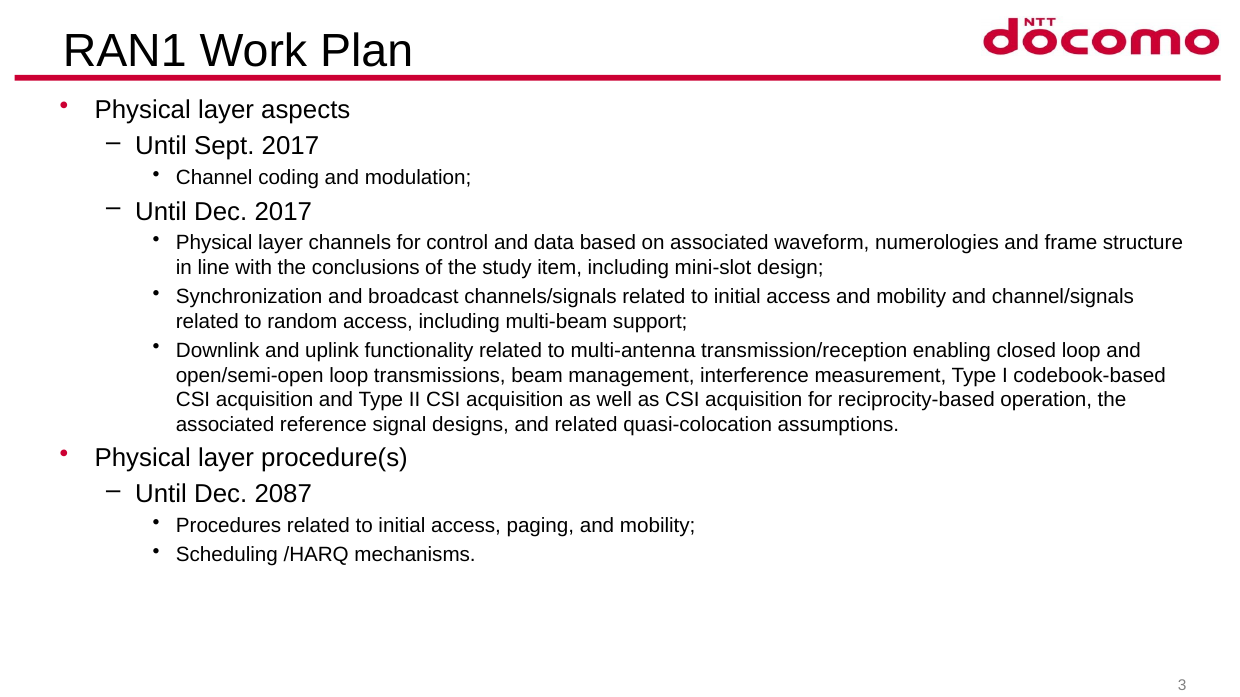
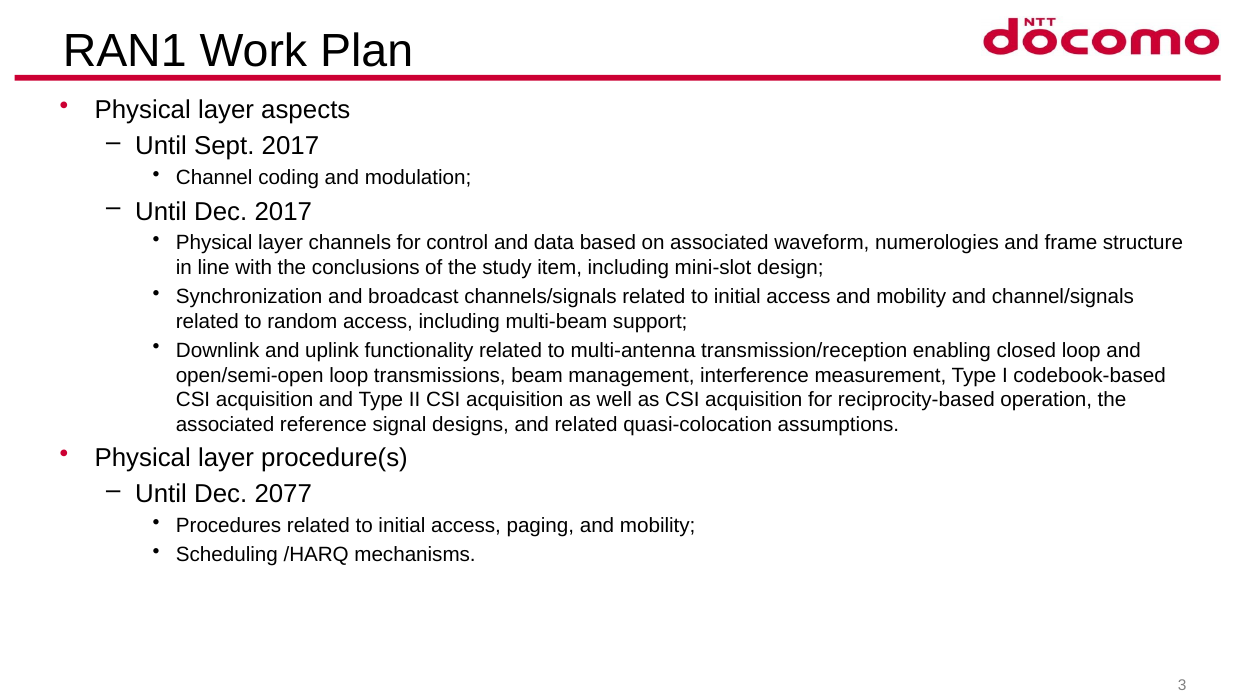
2087: 2087 -> 2077 (283, 495)
